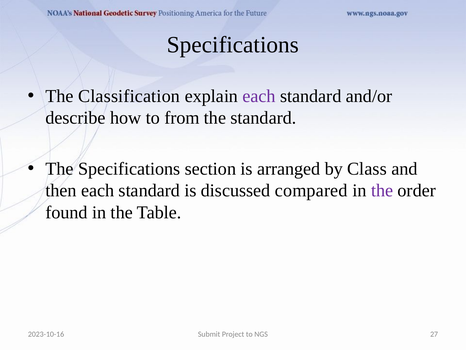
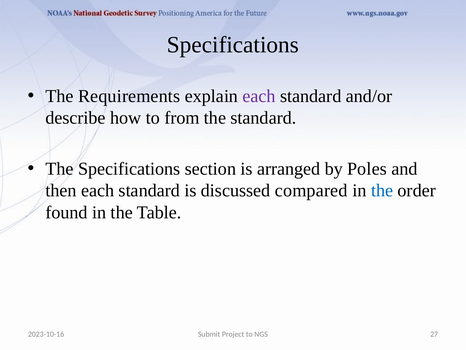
Classification: Classification -> Requirements (129, 96)
Class: Class -> Poles (367, 169)
the colour: purple -> blue (382, 190)
